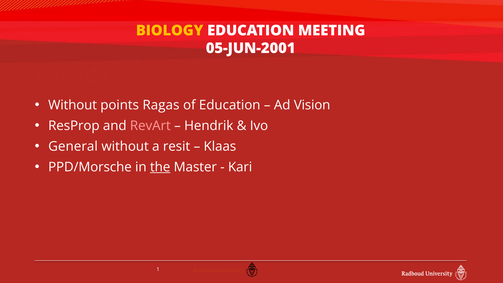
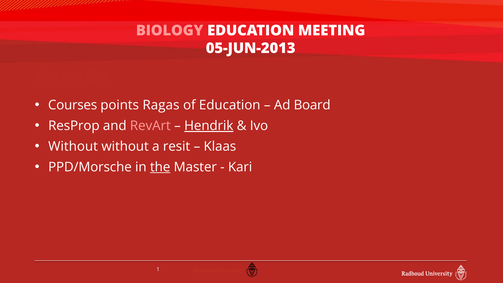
BIOLOGY colour: yellow -> pink (170, 31)
05-JUN-2001: 05-JUN-2001 -> 05-JUN-2013 (251, 48)
Without: Without -> Courses (73, 105)
Vision: Vision -> Board (312, 105)
Hendrik underline: none -> present (209, 126)
General: General -> Without (73, 146)
